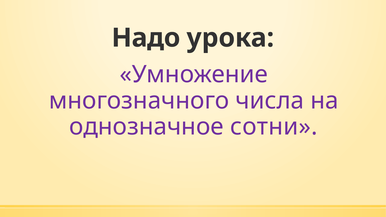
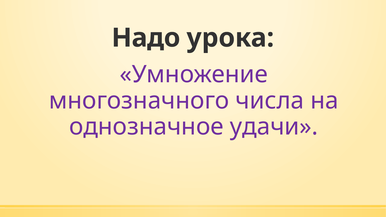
сотни: сотни -> удачи (274, 127)
